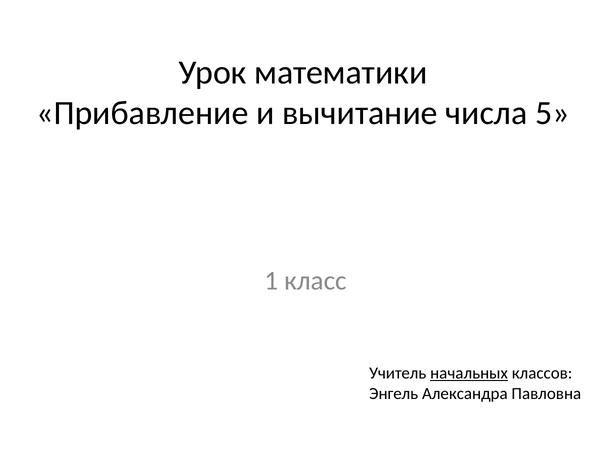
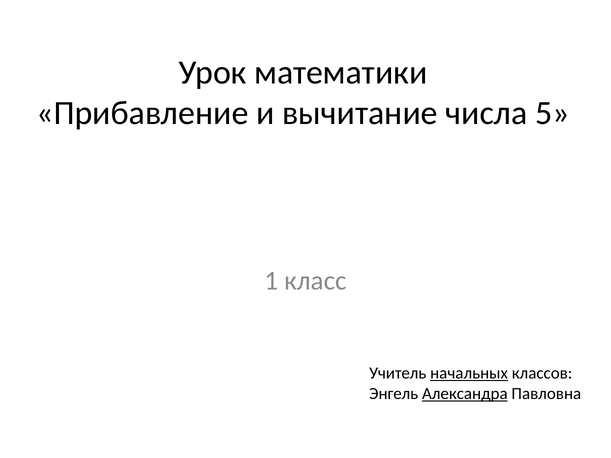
Александра underline: none -> present (465, 394)
